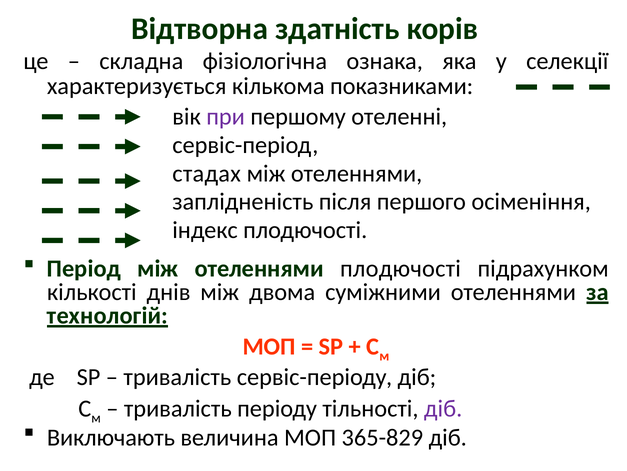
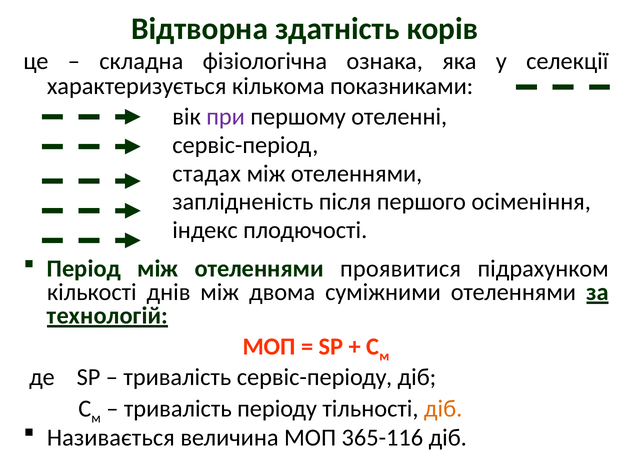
отеленнями плодючості: плодючості -> проявитися (401, 268)
діб colour: purple -> orange (443, 408)
Виключають: Виключають -> Називається (111, 437)
365-829: 365-829 -> 365-116 (382, 437)
